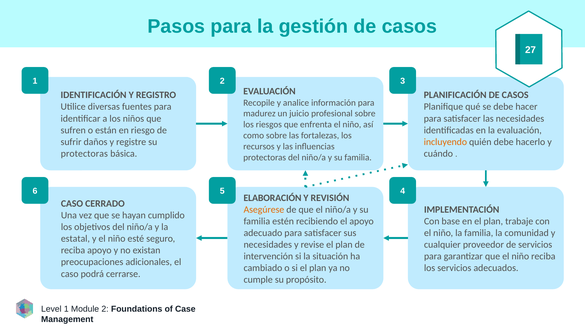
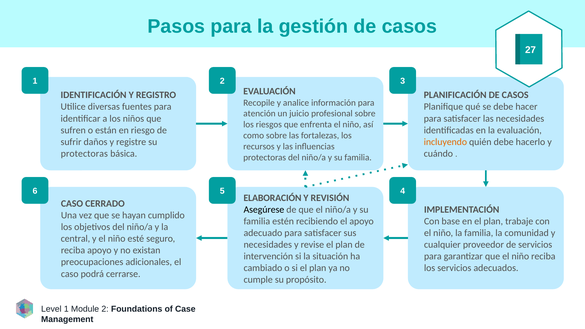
madurez: madurez -> atención (259, 114)
Asegúrese colour: orange -> black (264, 210)
estatal: estatal -> central (75, 239)
